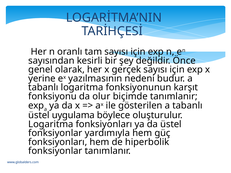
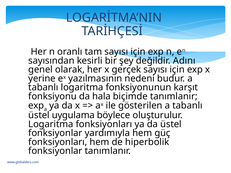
Önce: Önce -> Adını (184, 61)
olur: olur -> hala (101, 96)
